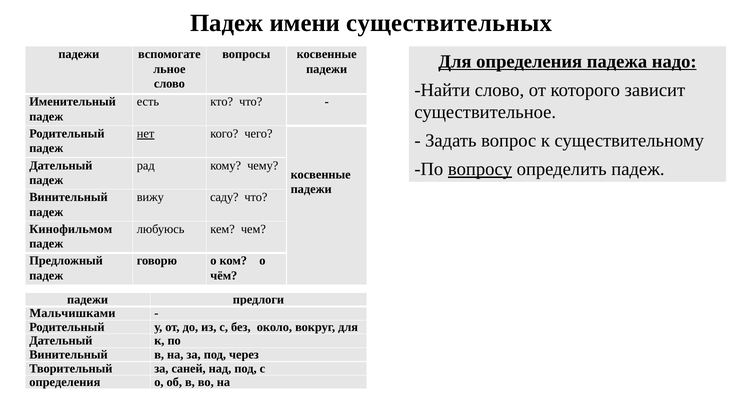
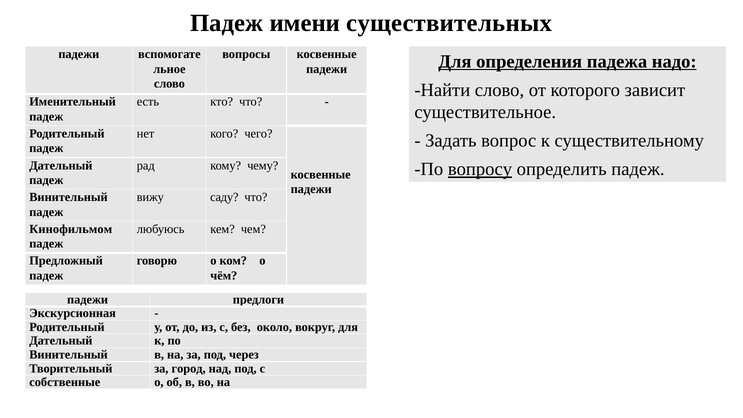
нет underline: present -> none (146, 134)
Мальчишками: Мальчишками -> Экскурсионная (73, 313)
саней: саней -> город (189, 368)
определения: определения -> собственные (65, 382)
